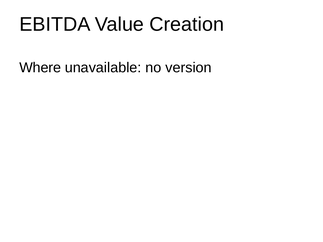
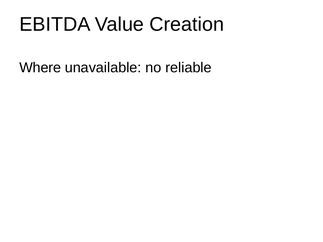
version: version -> reliable (189, 68)
